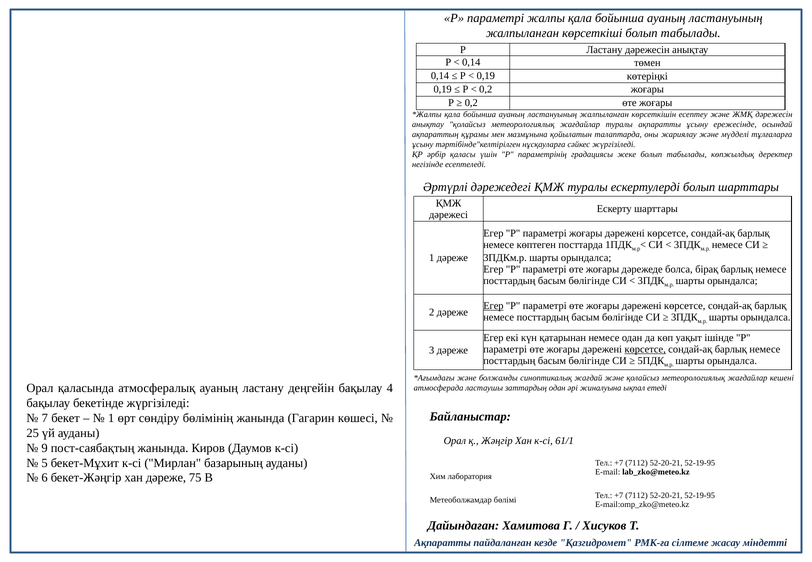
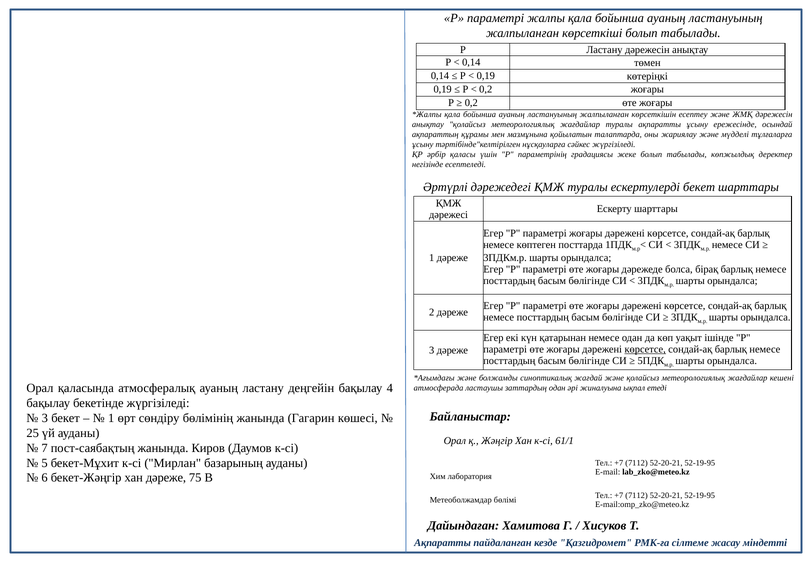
ескертулерді болып: болып -> бекет (699, 187)
Егер underline: present -> none (493, 306)
7: 7 -> 3 (45, 418)
9: 9 -> 7 (45, 448)
